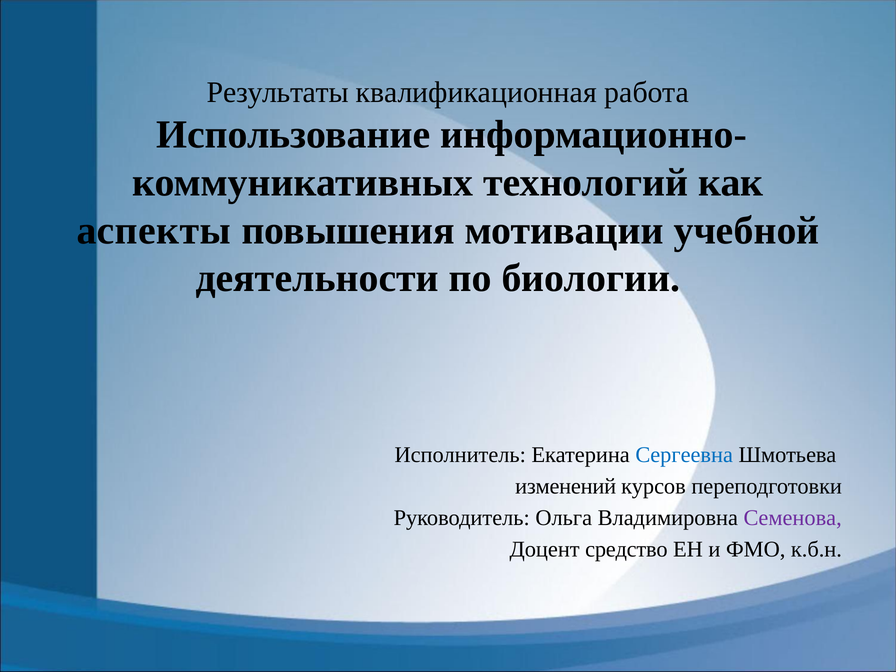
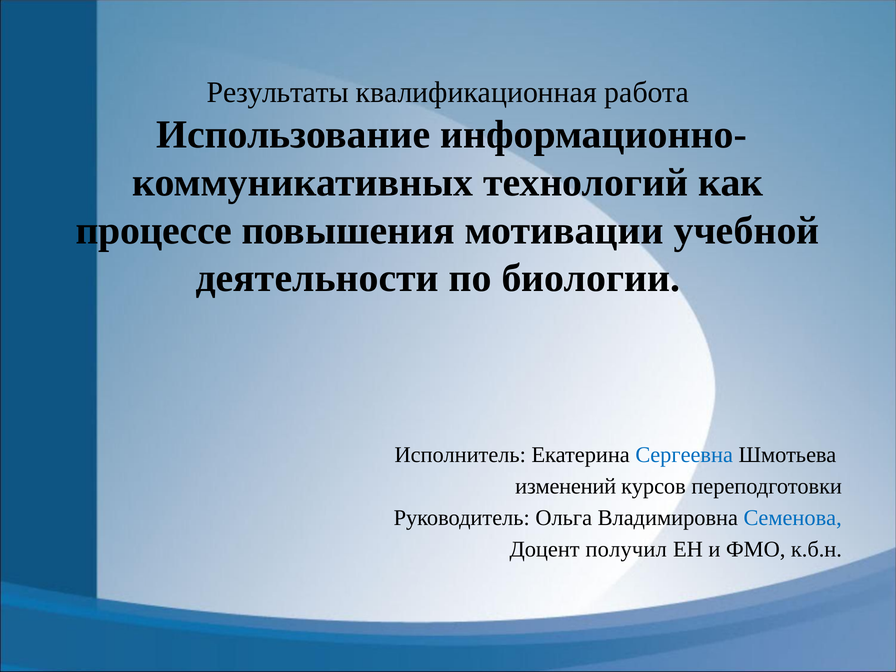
аспекты: аспекты -> процессе (154, 230)
Семенова colour: purple -> blue (793, 518)
средство: средство -> получил (626, 549)
